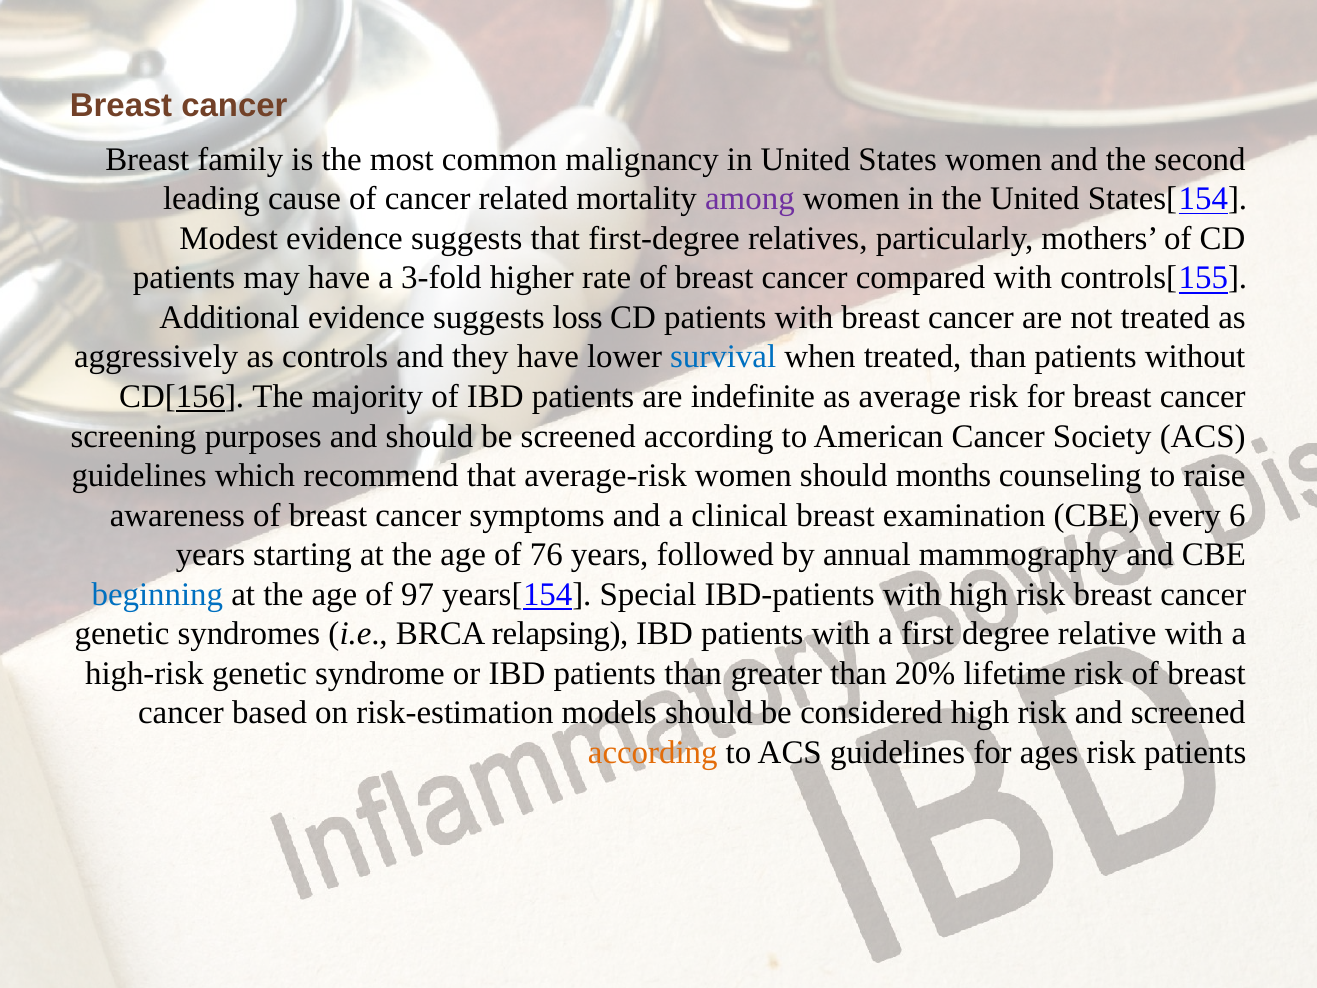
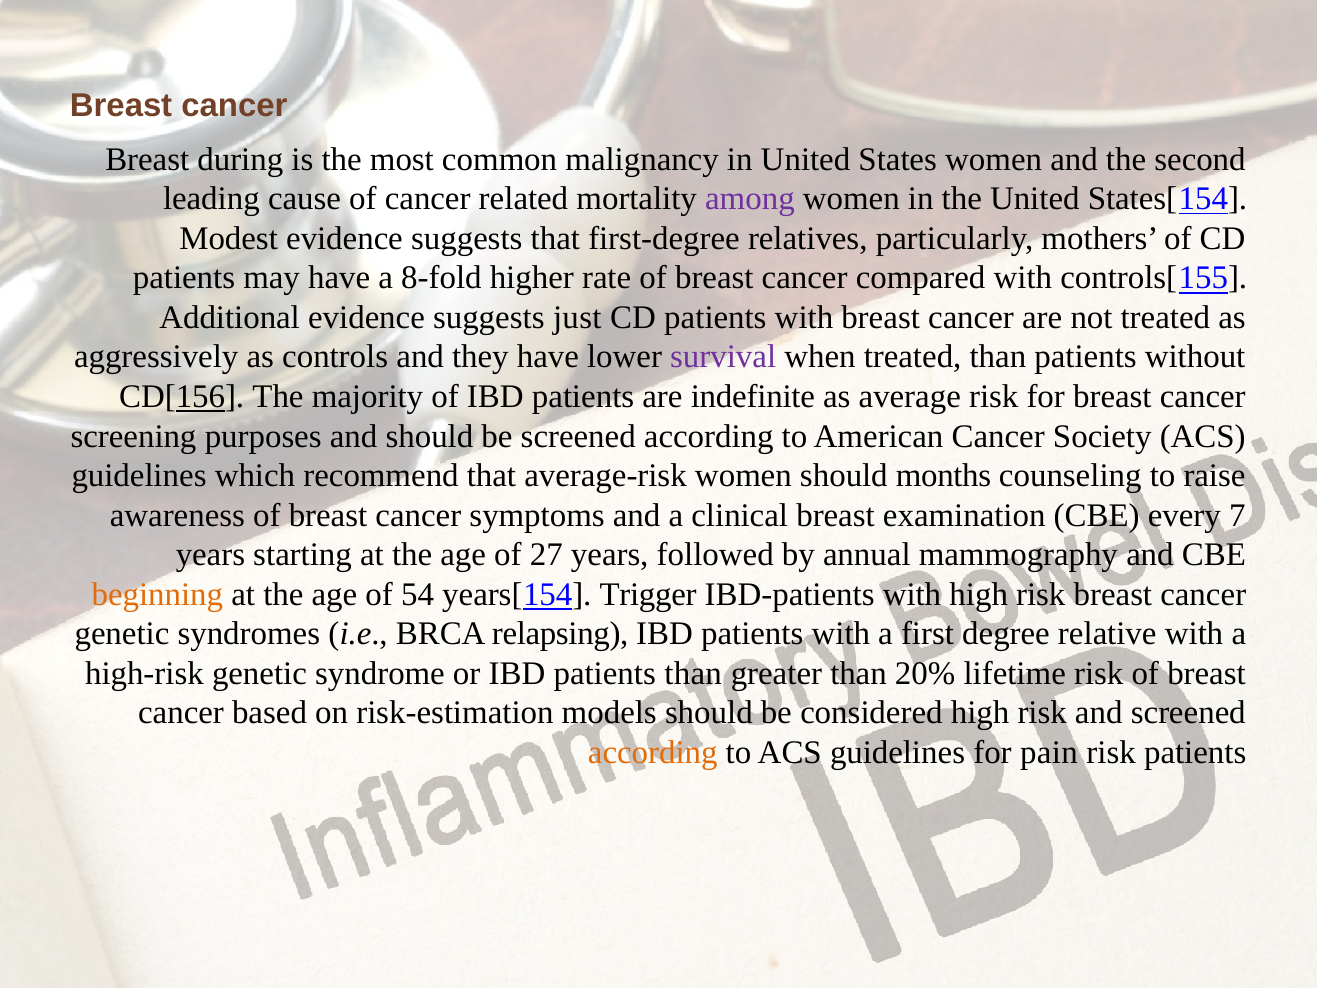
family: family -> during (240, 159)
3-fold: 3-fold -> 8-fold (441, 278)
loss: loss -> just (577, 318)
survival colour: blue -> purple (723, 357)
6: 6 -> 7 (1237, 515)
76: 76 -> 27 (546, 555)
beginning colour: blue -> orange (157, 594)
97: 97 -> 54 (418, 594)
Special: Special -> Trigger (648, 594)
ages: ages -> pain (1049, 752)
